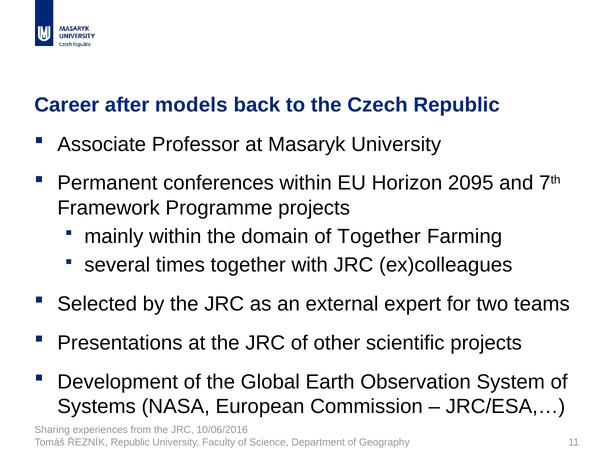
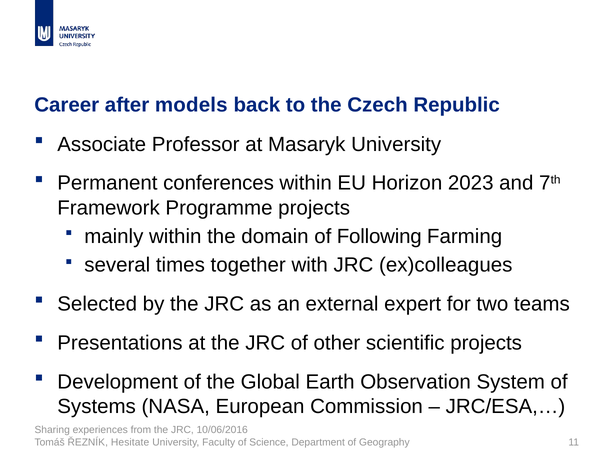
2095: 2095 -> 2023 (471, 183)
of Together: Together -> Following (379, 237)
ŘEZNÍK Republic: Republic -> Hesitate (130, 442)
